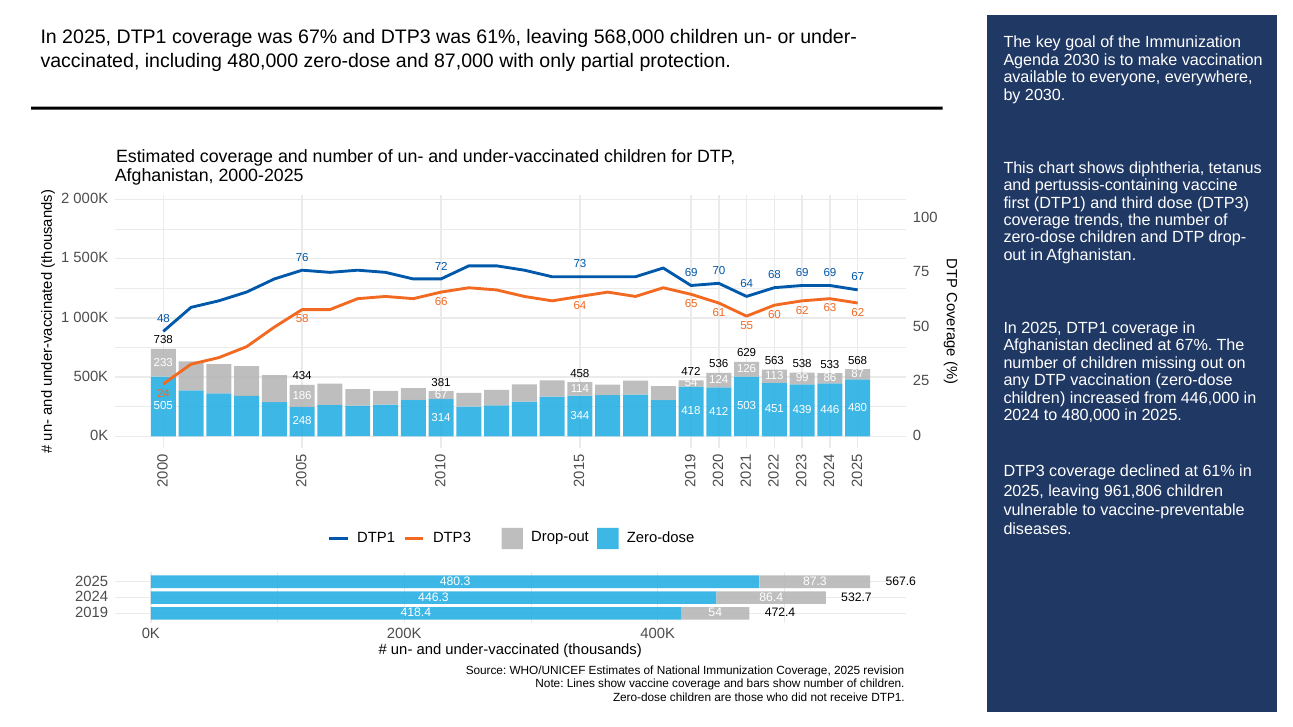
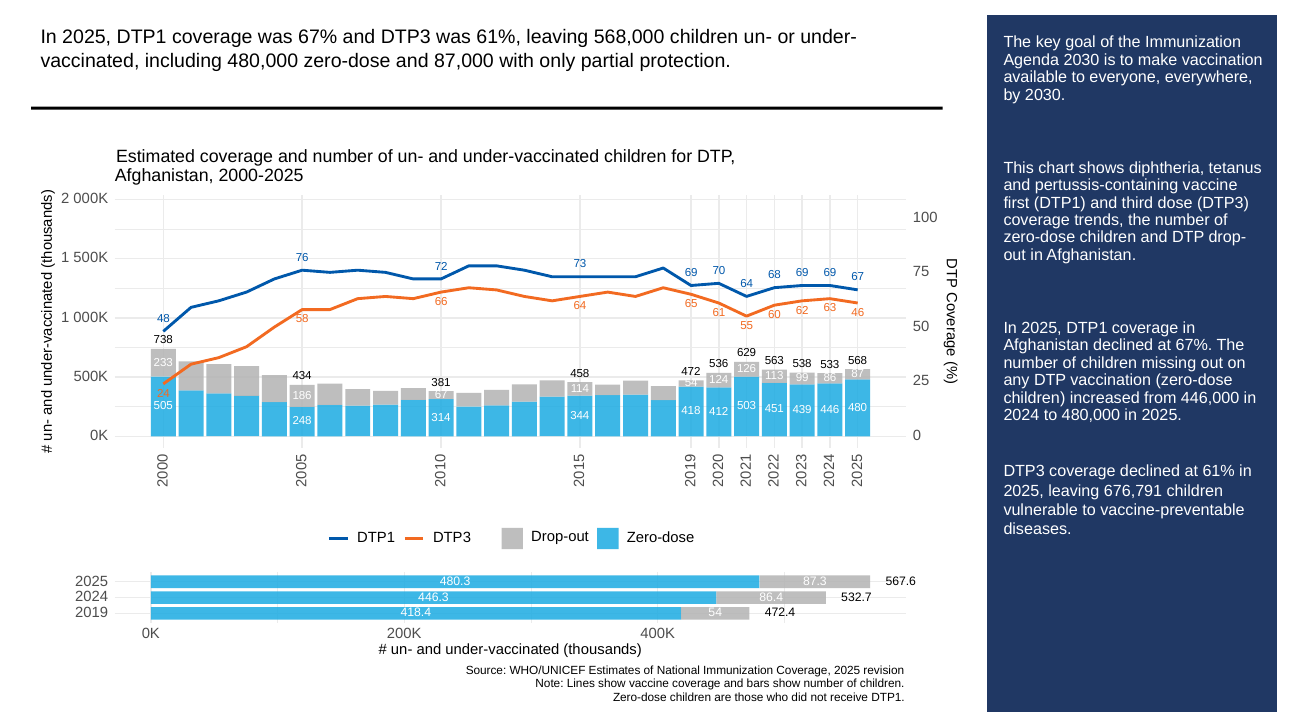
63 62: 62 -> 46 (858, 313)
961,806: 961,806 -> 676,791 (1133, 491)
